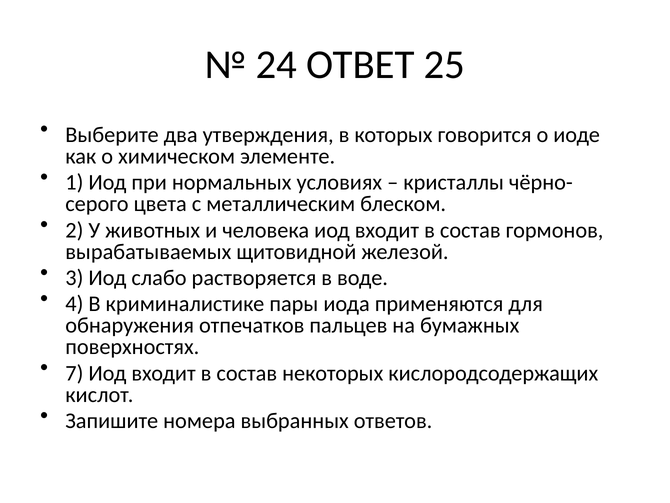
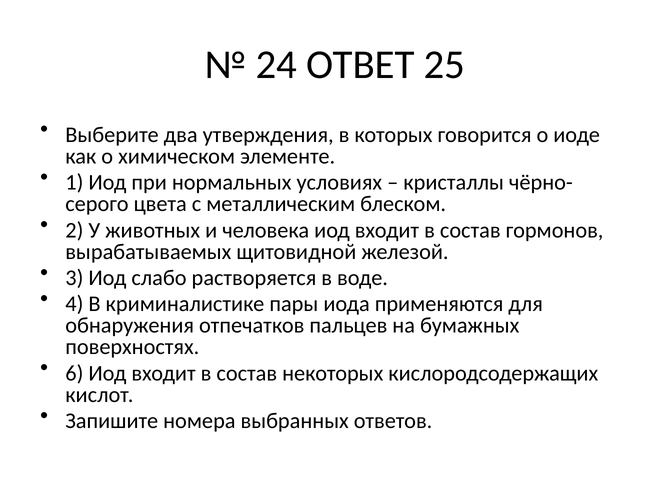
7: 7 -> 6 (74, 373)
